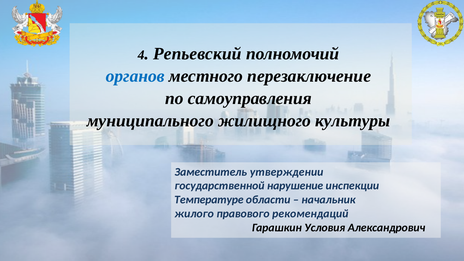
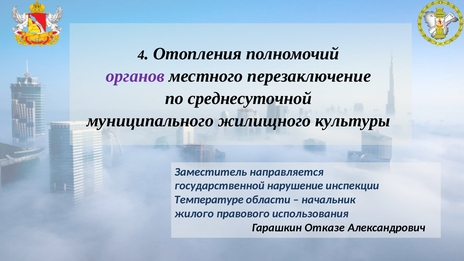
Репьевский: Репьевский -> Отопления (197, 54)
органов colour: blue -> purple (135, 76)
самоуправления: самоуправления -> среднесуточной (250, 98)
утверждении: утверждении -> направляется (287, 172)
рекомендаций: рекомендаций -> использования (310, 214)
Условия: Условия -> Отказе (325, 228)
